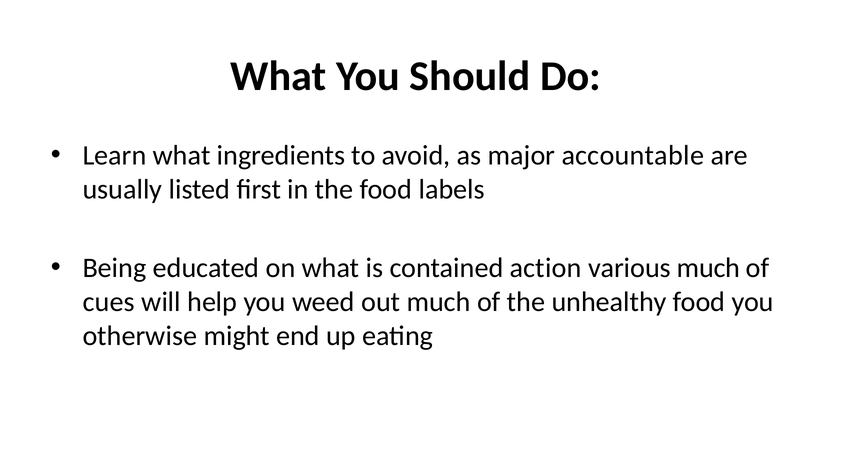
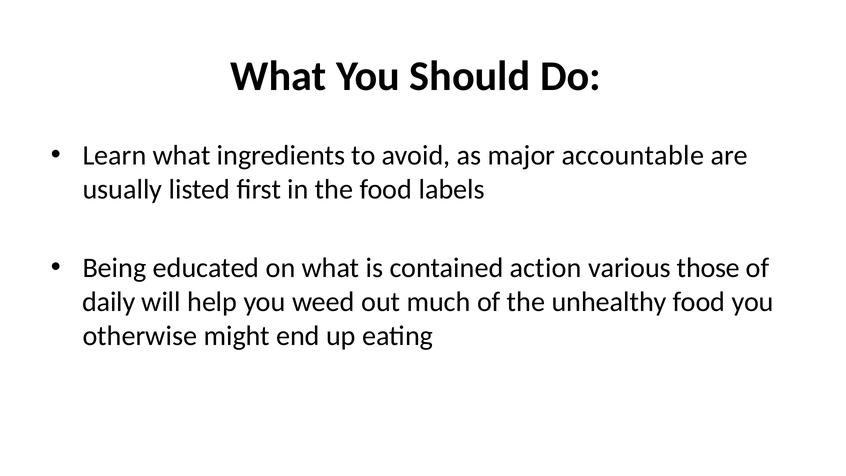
various much: much -> those (708, 268)
cues: cues -> daily (109, 302)
